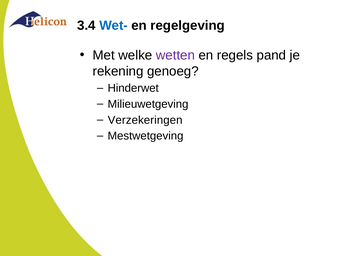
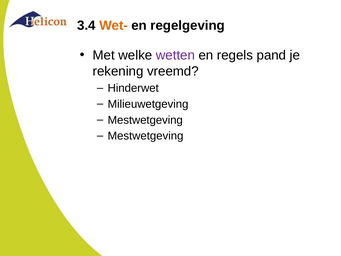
Wet- colour: blue -> orange (114, 25)
genoeg: genoeg -> vreemd (173, 71)
Verzekeringen: Verzekeringen -> Mestwetgeving (145, 120)
